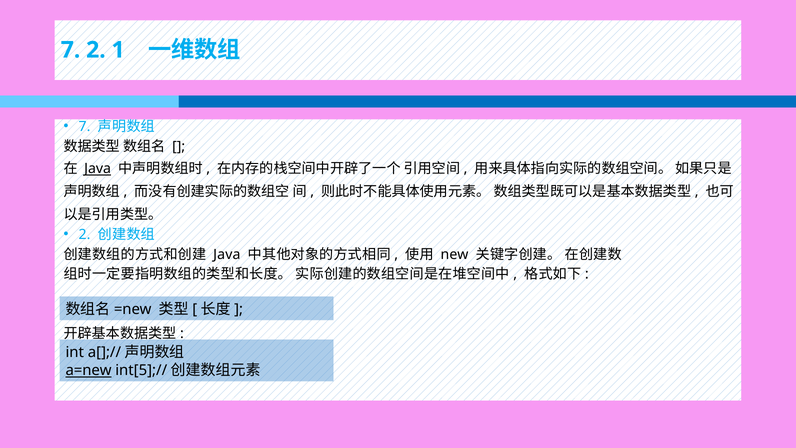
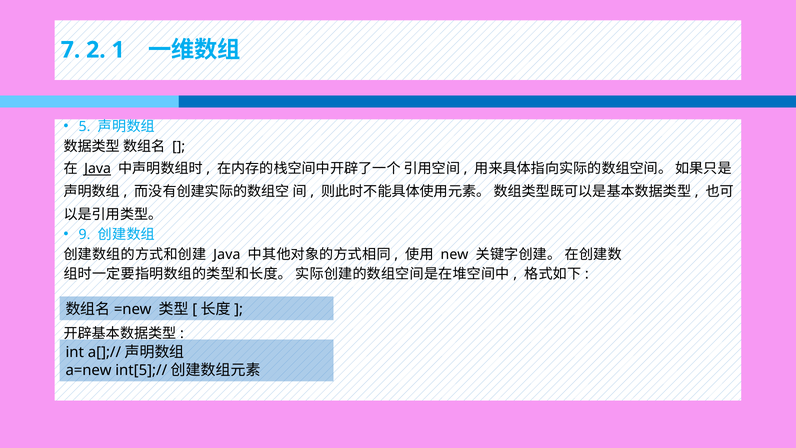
7: 7 -> 5 (85, 127)
2: 2 -> 9 (85, 235)
a=new underline: present -> none (89, 370)
